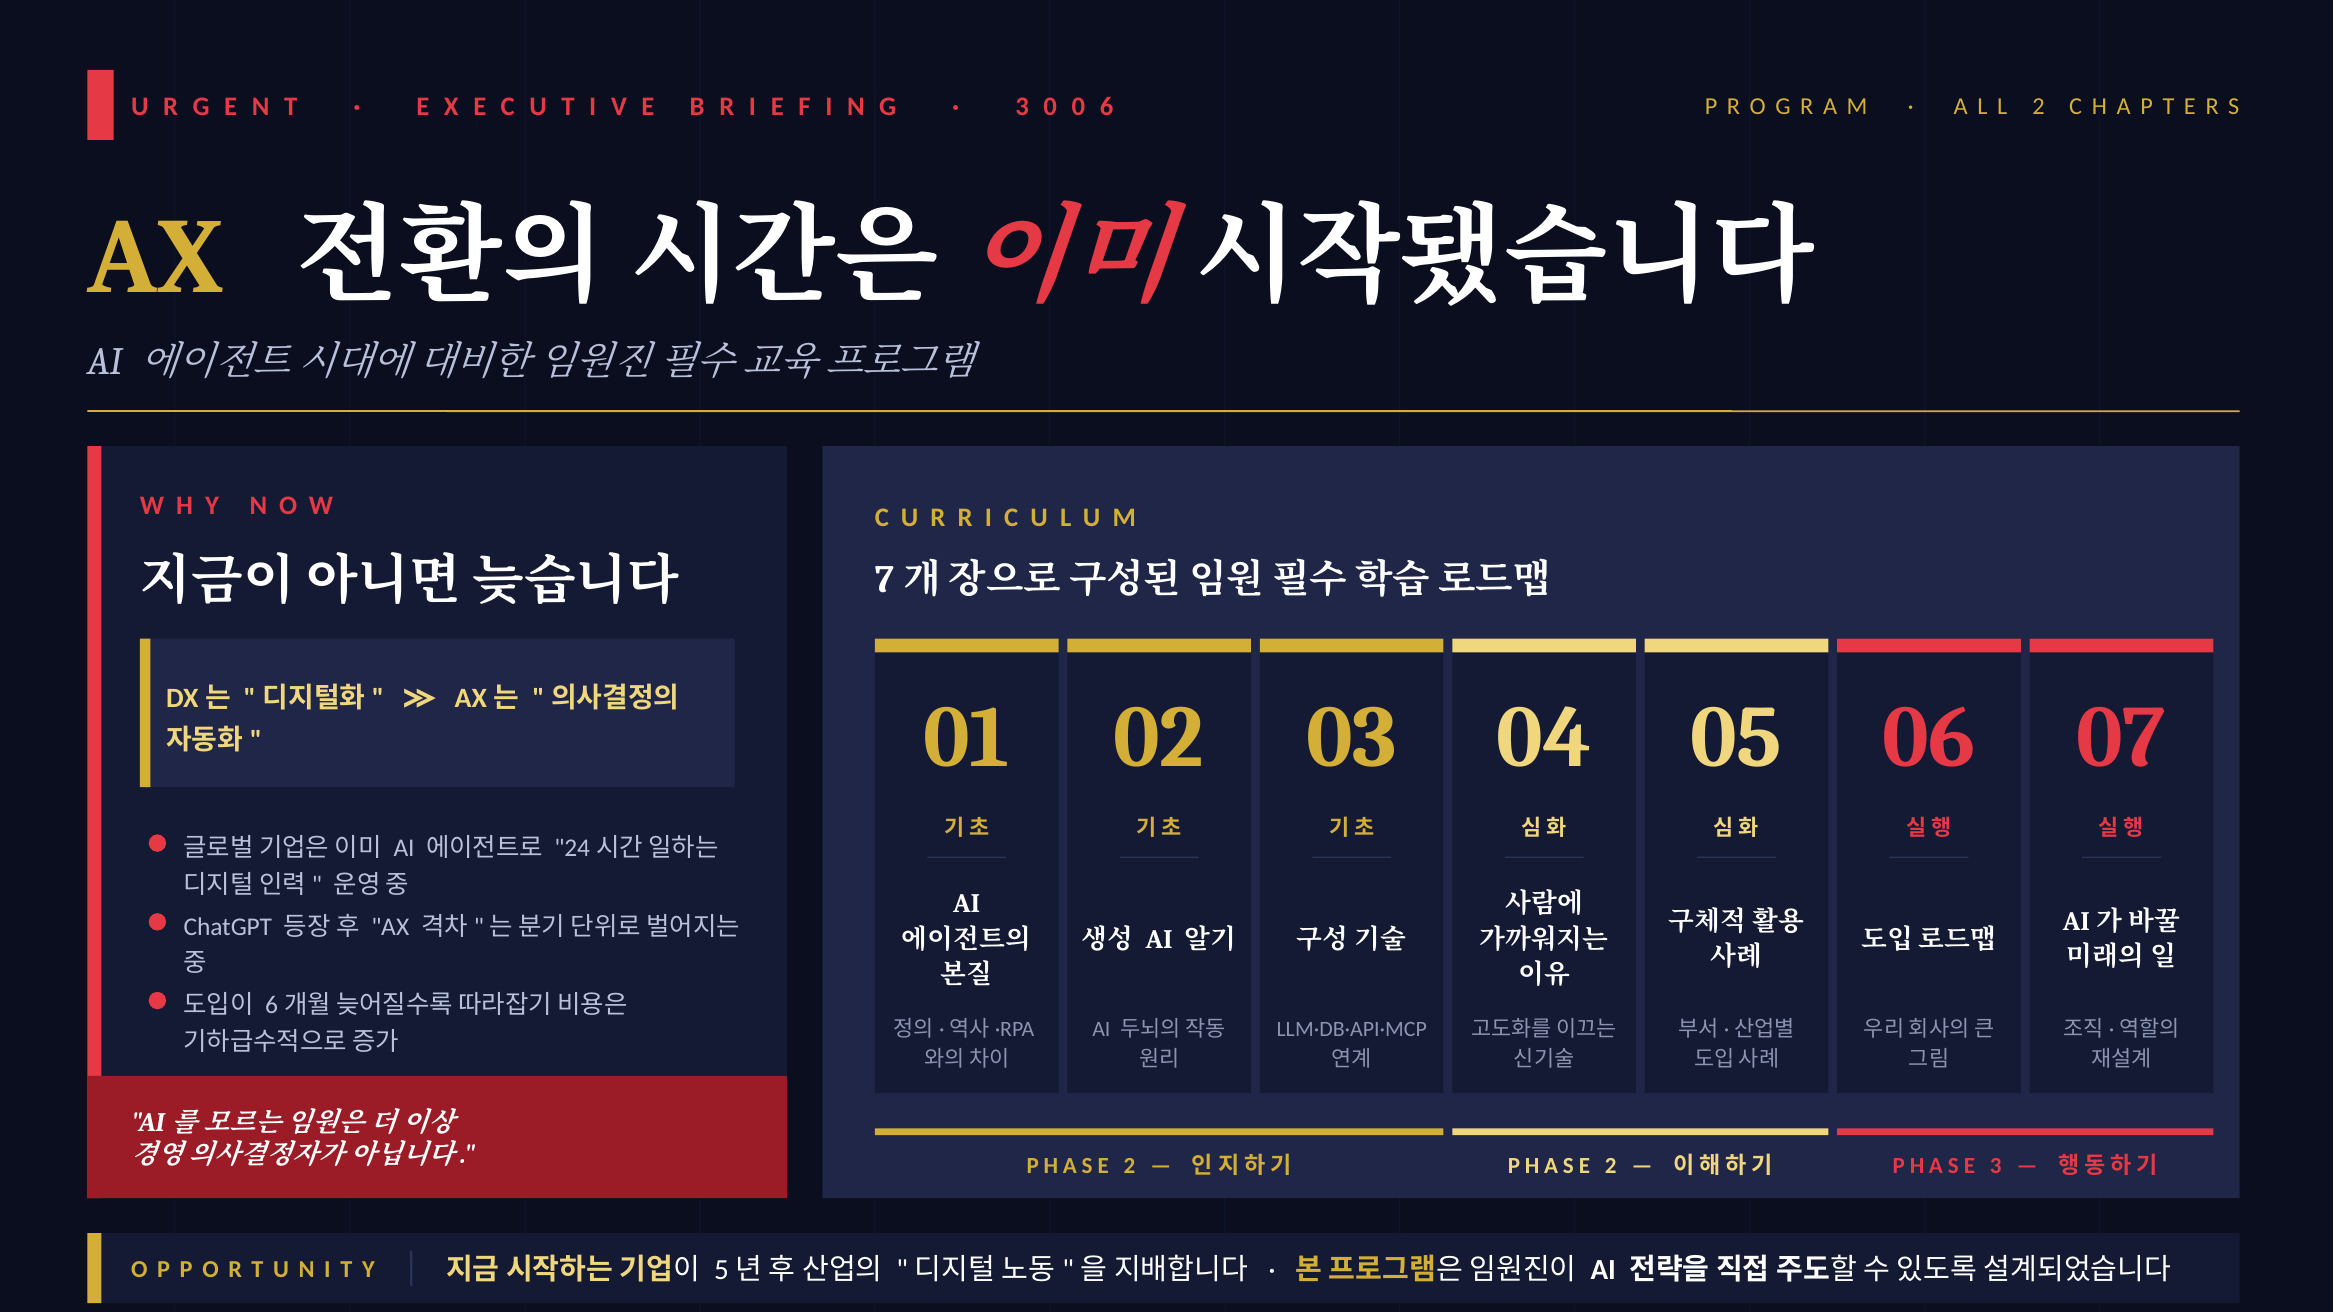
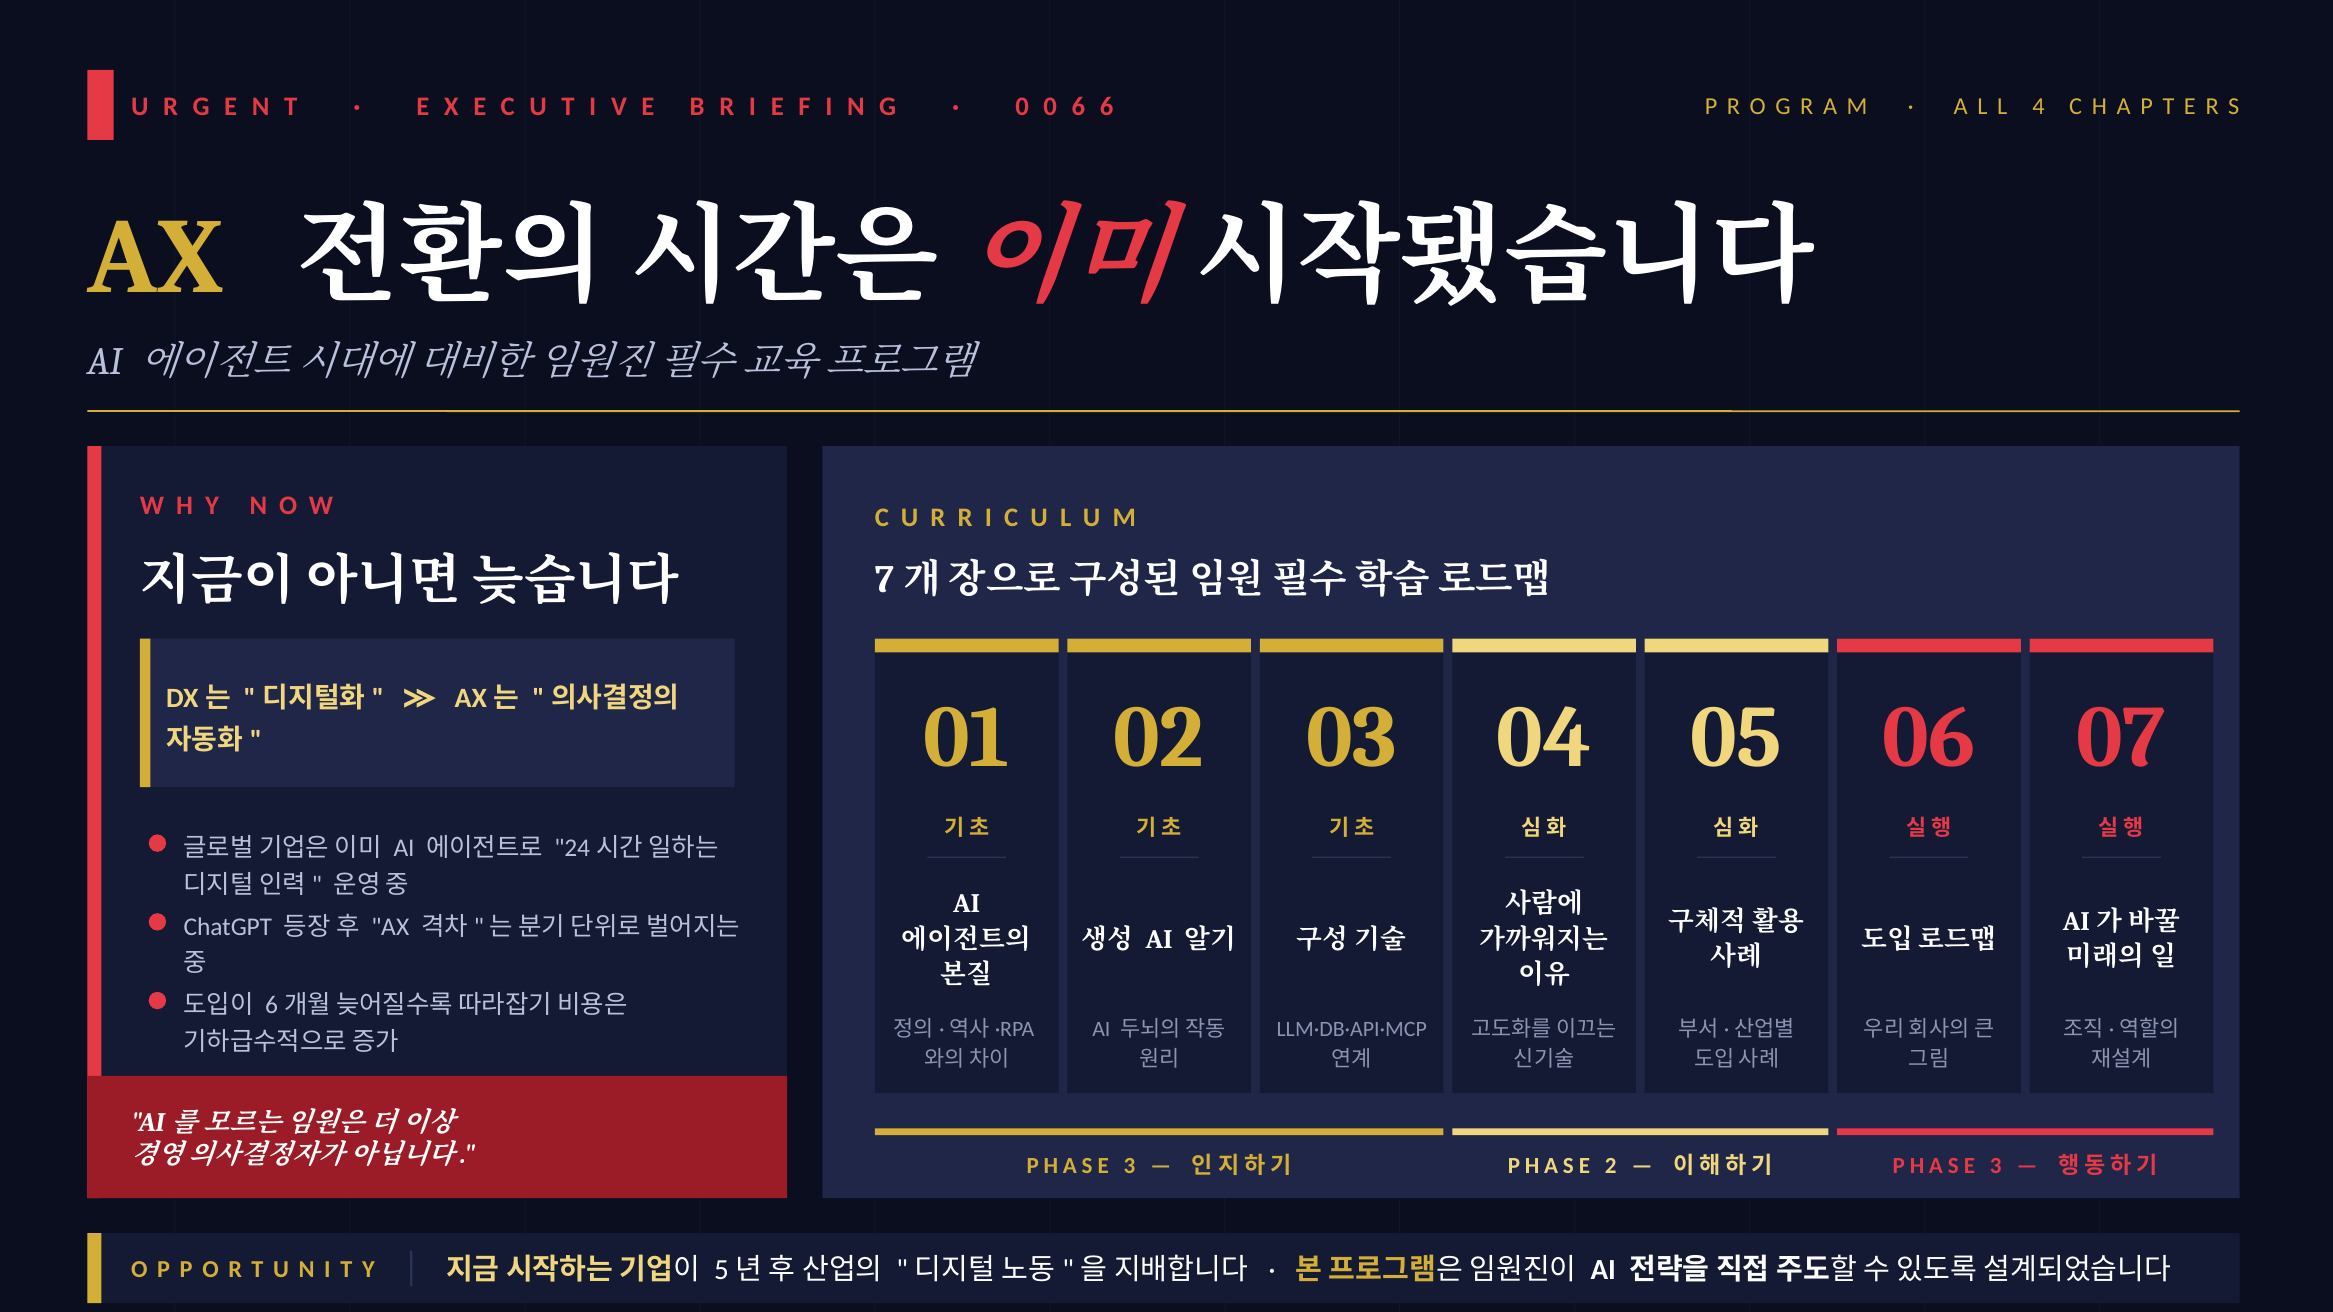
3: 3 -> 0 (1022, 107)
0: 0 -> 6 (1078, 107)
2: 2 -> 4 (2038, 107)
2: 2 -> 3 (1130, 1166)
